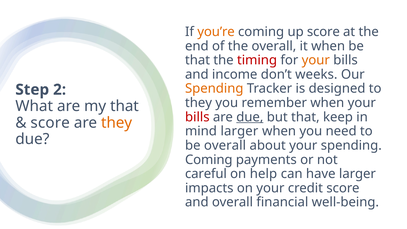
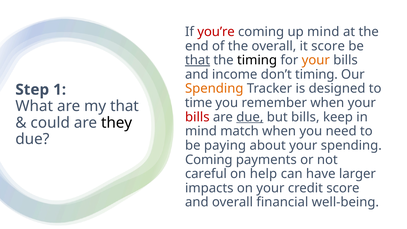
you’re colour: orange -> red (216, 32)
up score: score -> mind (323, 32)
it when: when -> score (328, 46)
that underline: none -> present (198, 60)
timing colour: red -> black (257, 60)
don’t weeks: weeks -> timing (316, 74)
2: 2 -> 1 (60, 90)
they: they -> time (199, 103)
but that: that -> bills (305, 117)
score: score -> could (50, 123)
they colour: orange -> black (117, 123)
mind larger: larger -> match (240, 131)
be overall: overall -> paying (225, 145)
